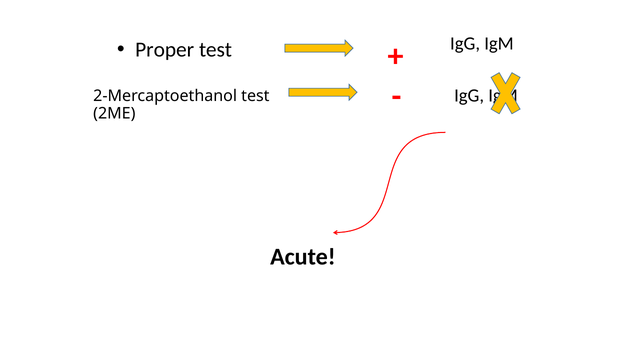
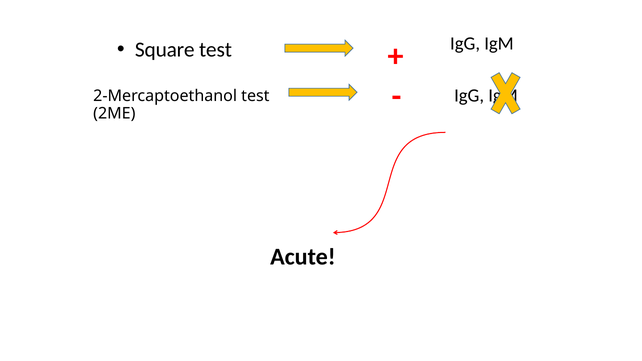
Proper: Proper -> Square (165, 50)
